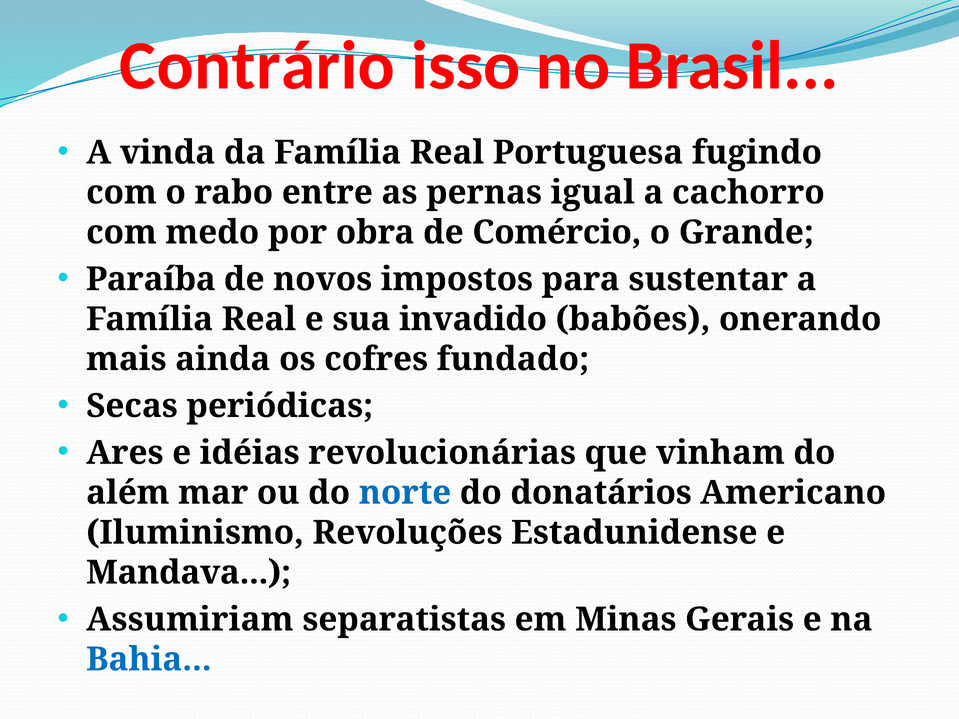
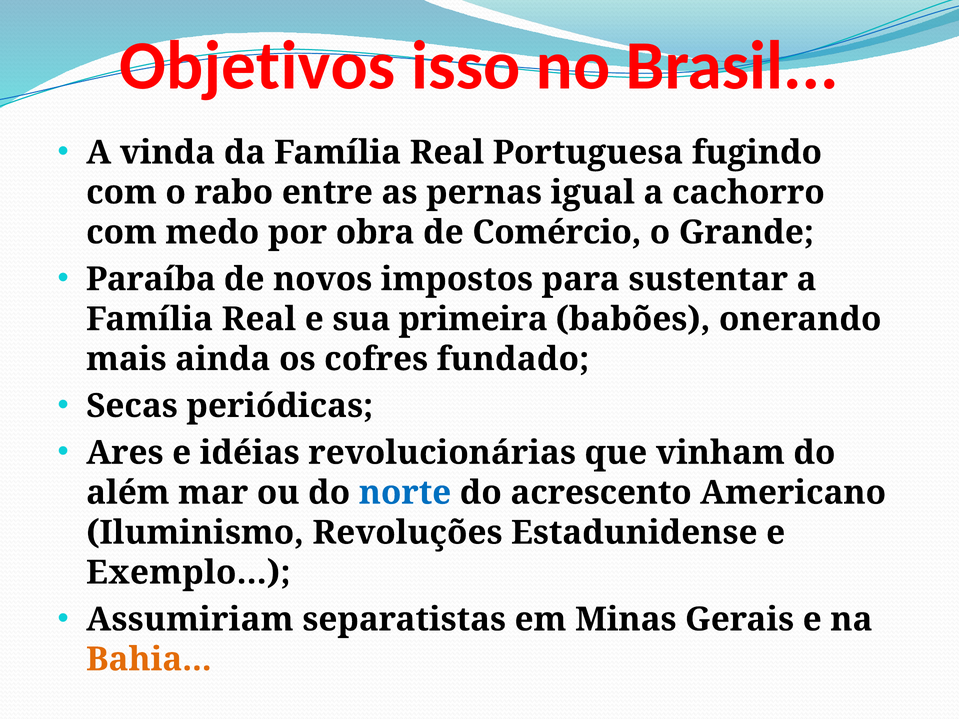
Contrário: Contrário -> Objetivos (257, 66)
invadido: invadido -> primeira (473, 319)
donatários: donatários -> acrescento (601, 493)
Mandava: Mandava -> Exemplo (188, 573)
Bahia colour: blue -> orange (149, 660)
